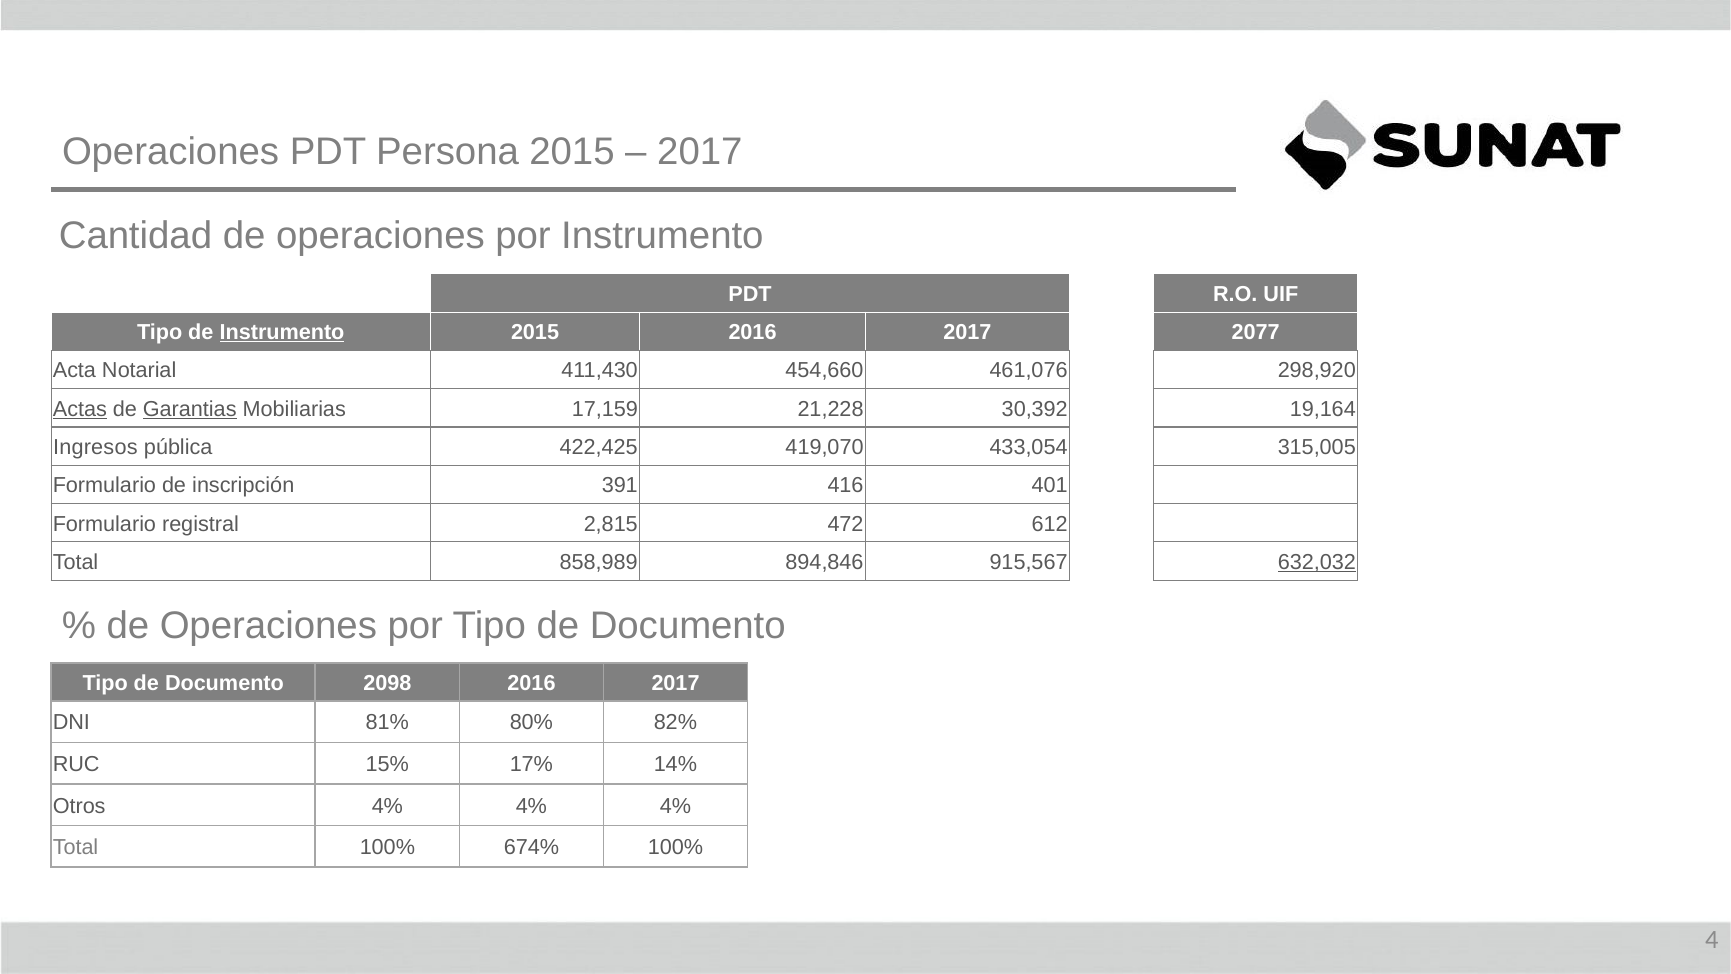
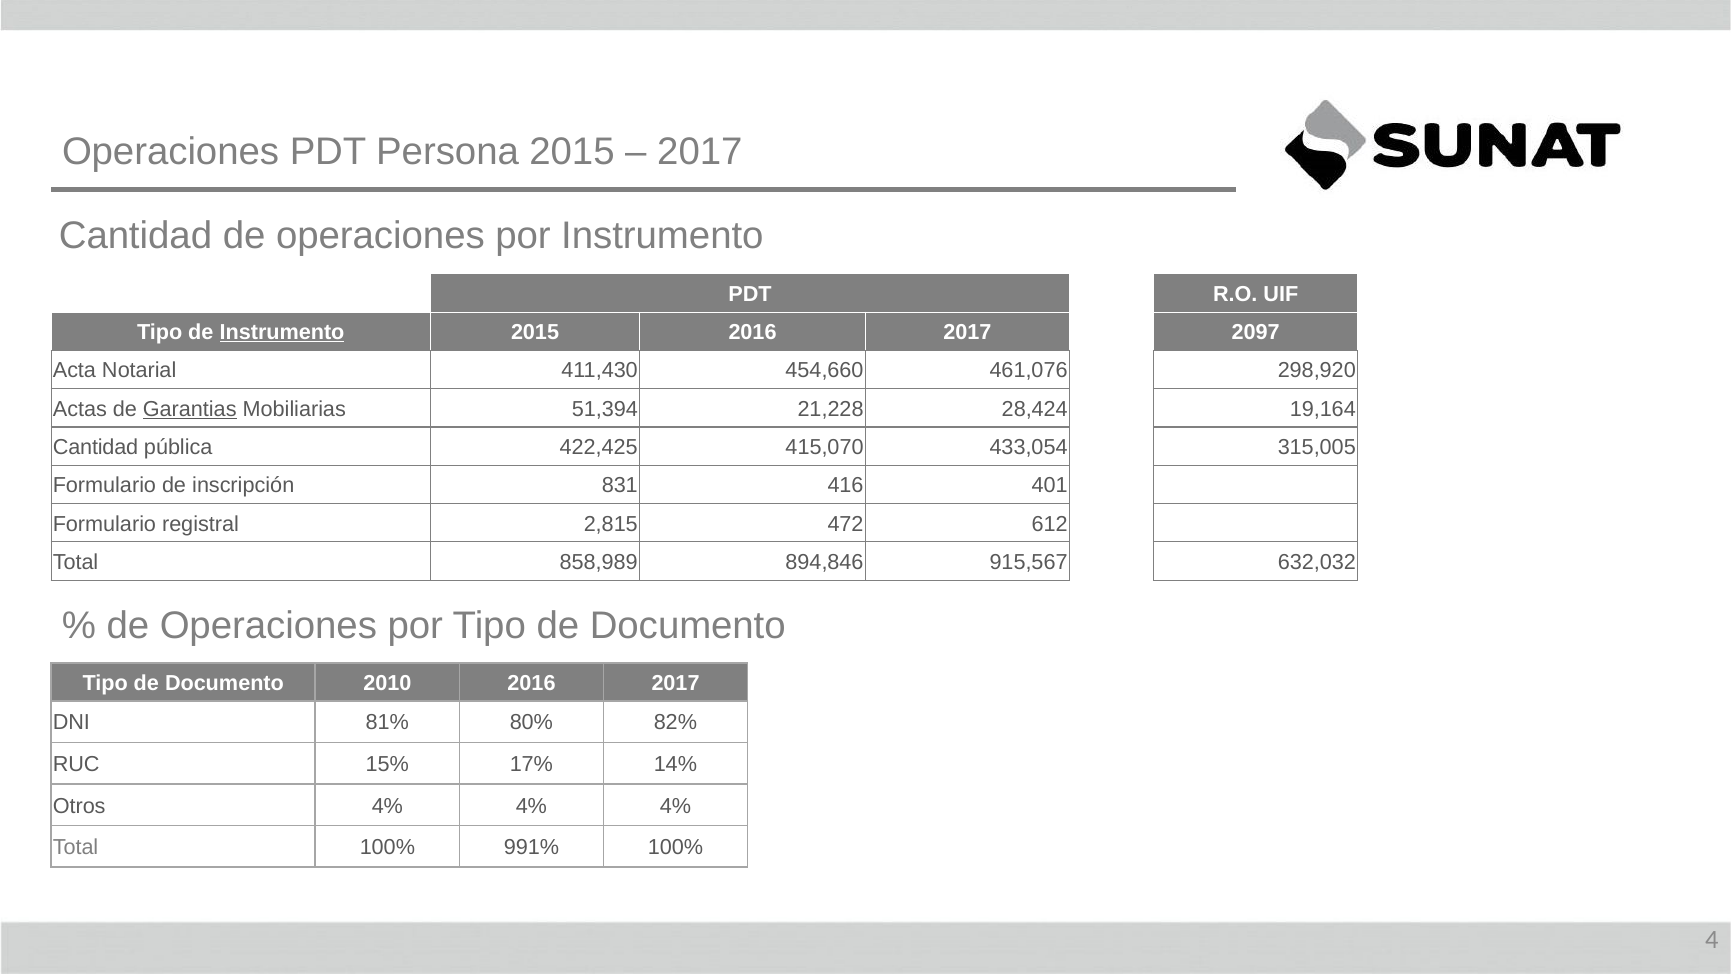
2077: 2077 -> 2097 (1256, 332)
Actas underline: present -> none (80, 409)
17,159: 17,159 -> 51,394 (605, 409)
30,392: 30,392 -> 28,424 (1035, 409)
Ingresos: Ingresos -> Cantidad (96, 447)
419,070: 419,070 -> 415,070 (825, 447)
391: 391 -> 831 (620, 485)
632,032 underline: present -> none (1317, 562)
2098: 2098 -> 2010 (387, 683)
674%: 674% -> 991% (532, 847)
